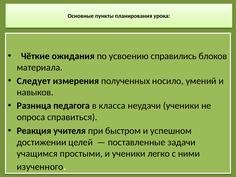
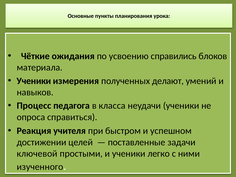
Следует: Следует -> Ученики (34, 81)
носило: носило -> делают (168, 81)
Разница: Разница -> Процесс (34, 106)
учащимся: учащимся -> ключевой (37, 154)
